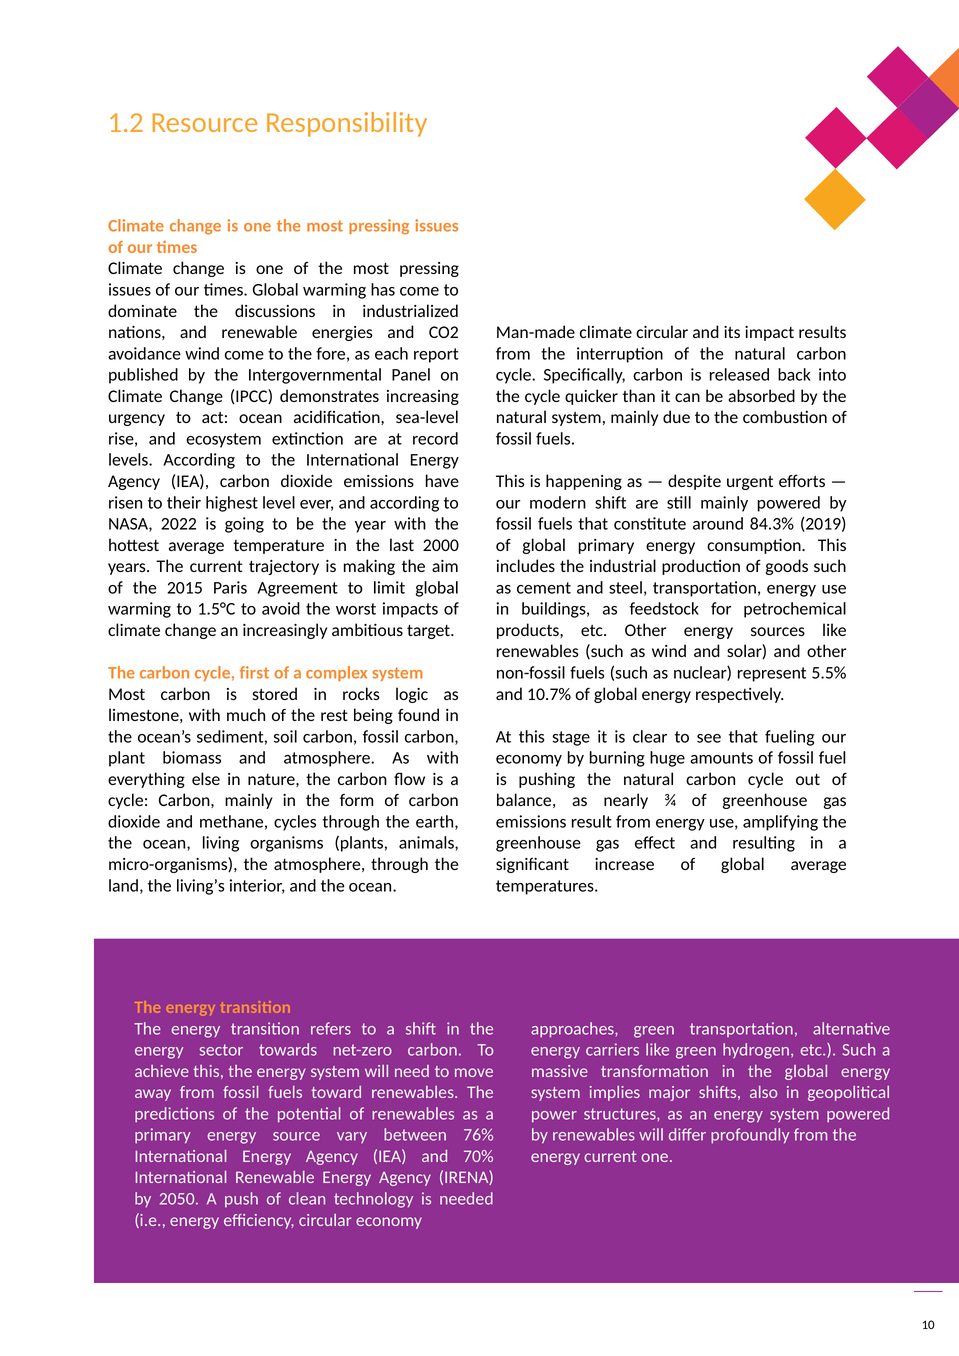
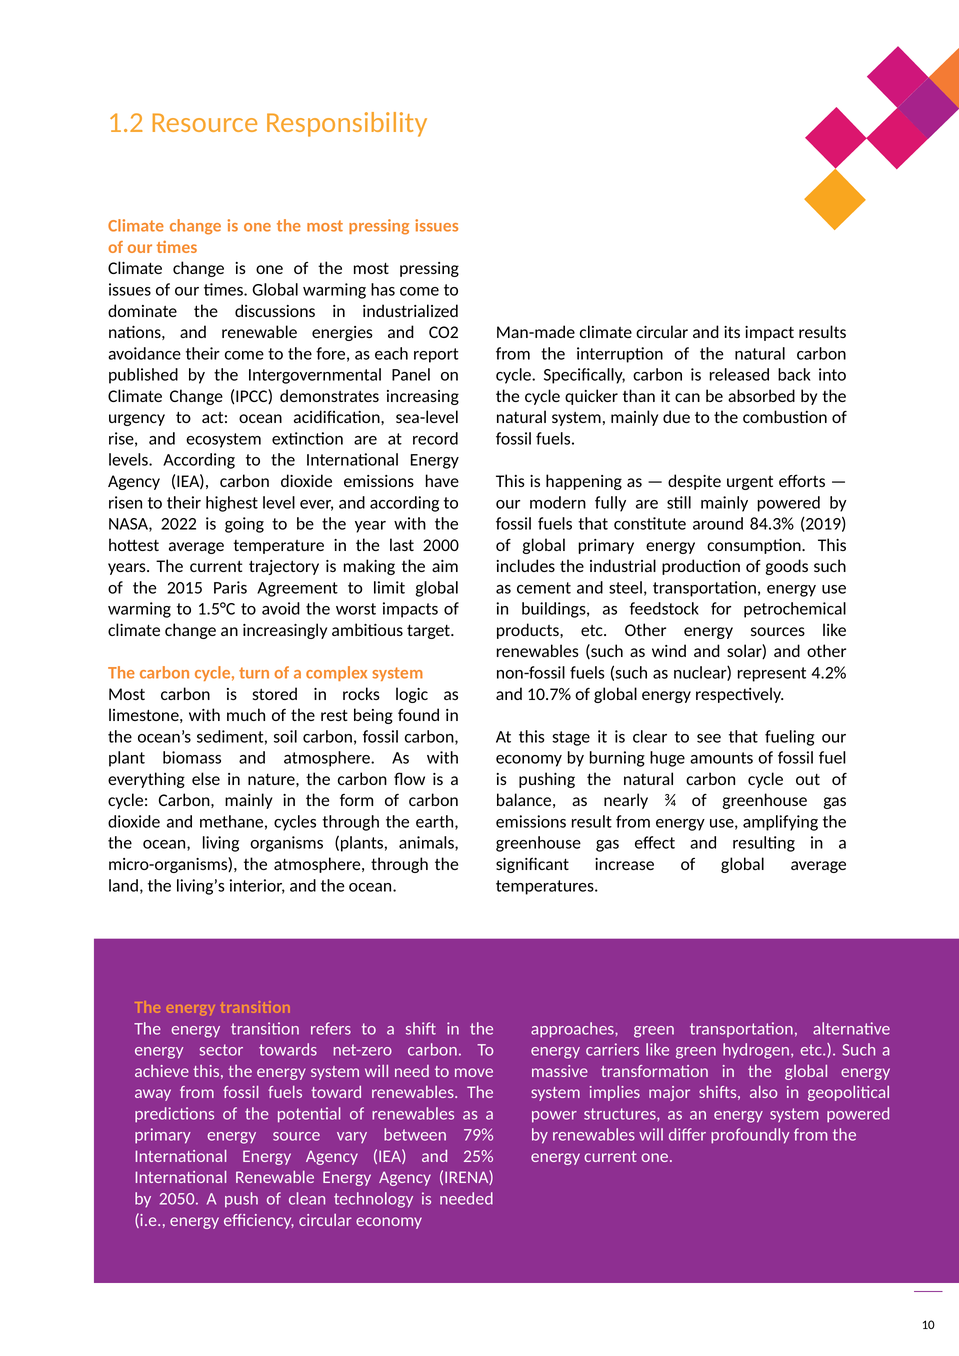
avoidance wind: wind -> their (203, 354)
modern shift: shift -> fully (611, 503)
first: first -> turn (255, 673)
5.5%: 5.5% -> 4.2% (829, 673)
76%: 76% -> 79% (479, 1135)
70%: 70% -> 25% (478, 1157)
